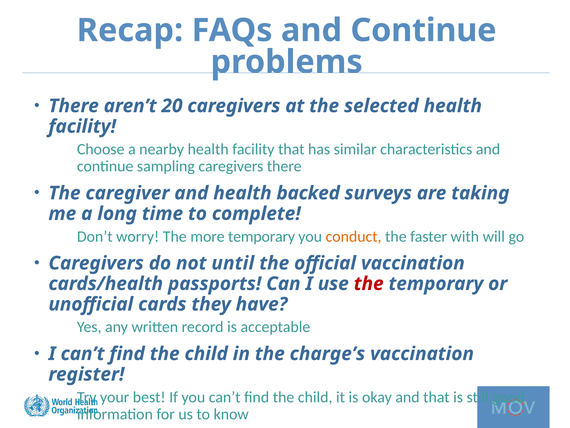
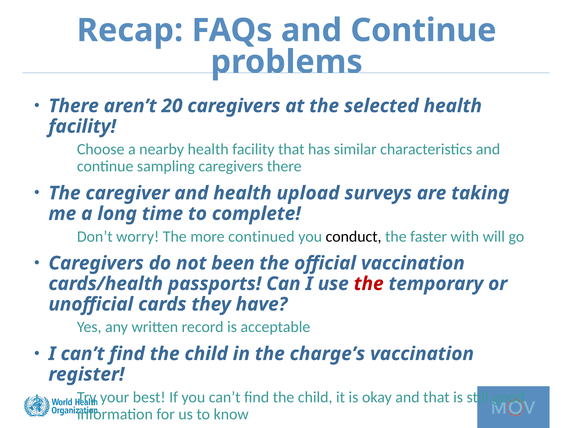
backed: backed -> upload (308, 193)
more temporary: temporary -> continued (261, 236)
conduct colour: orange -> black (354, 236)
until: until -> been (233, 263)
